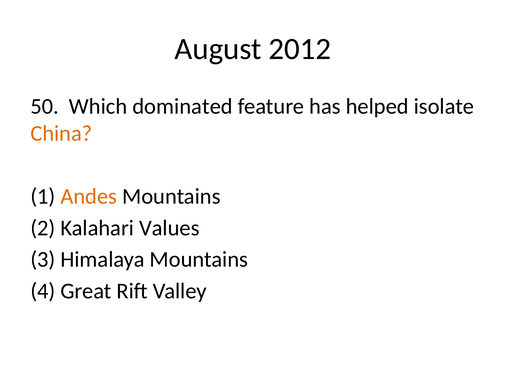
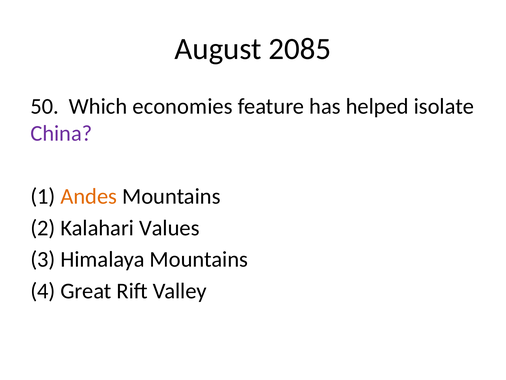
2012: 2012 -> 2085 (300, 49)
dominated: dominated -> economies (183, 106)
China colour: orange -> purple (61, 133)
